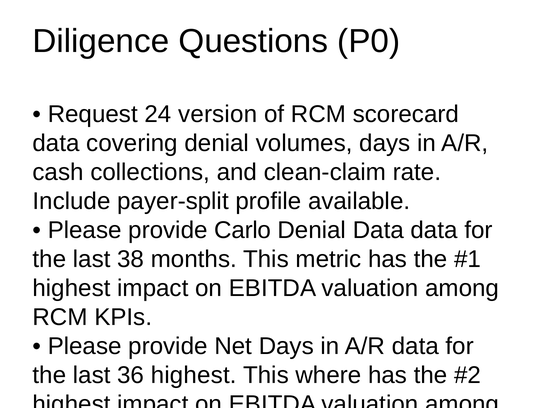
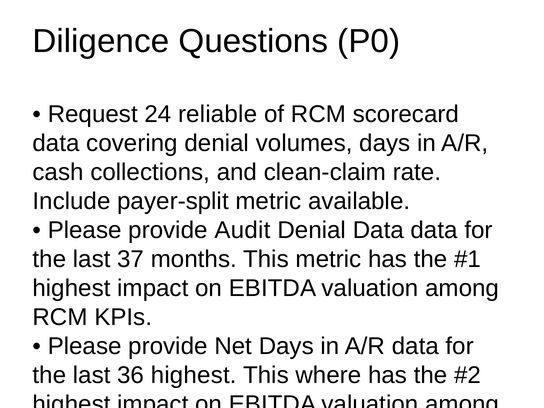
version: version -> reliable (218, 114)
payer-split profile: profile -> metric (268, 201)
Carlo: Carlo -> Audit (242, 230)
38: 38 -> 37 (131, 259)
